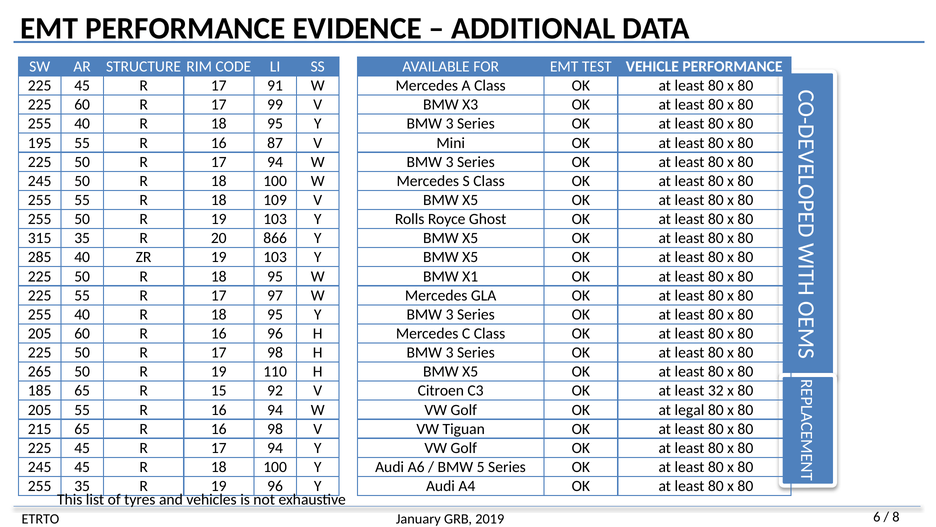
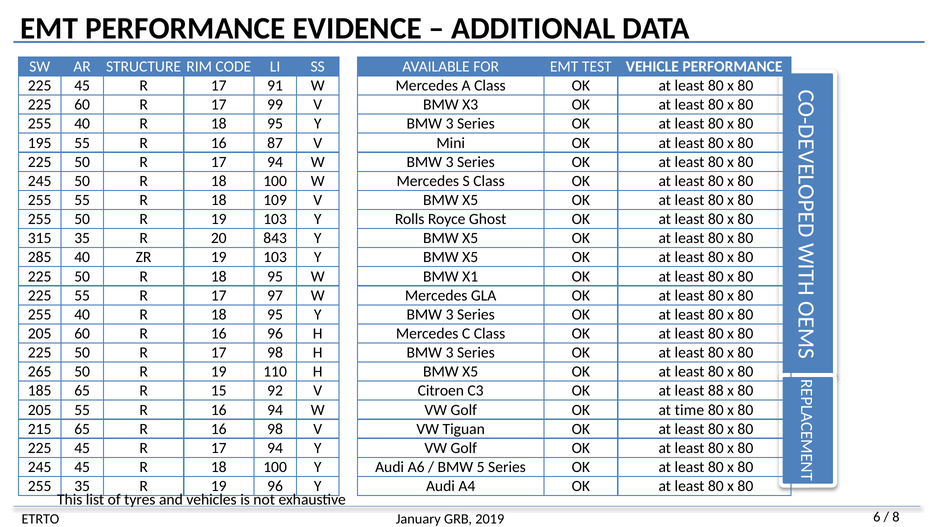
866: 866 -> 843 (275, 238)
32: 32 -> 88 (716, 390)
legal: legal -> time (689, 409)
